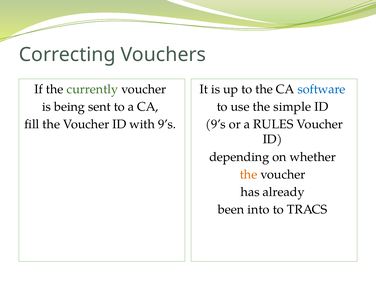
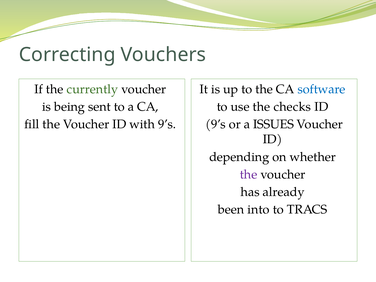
simple: simple -> checks (292, 107)
RULES: RULES -> ISSUES (273, 124)
the colour: orange -> purple (249, 174)
